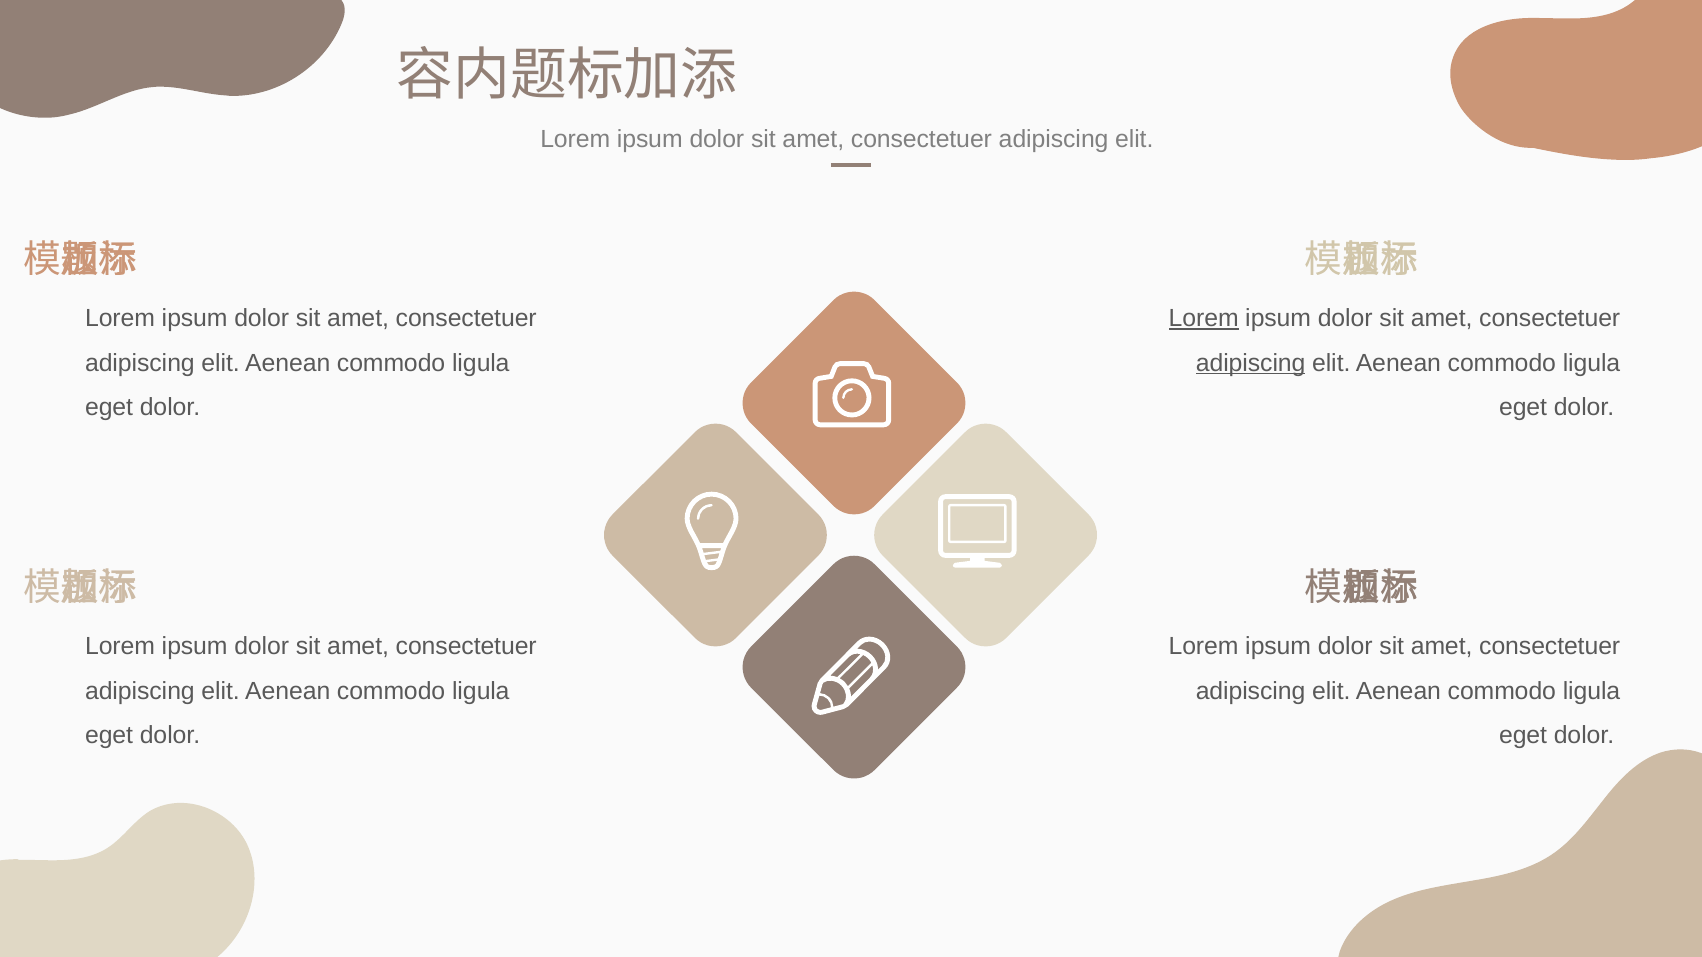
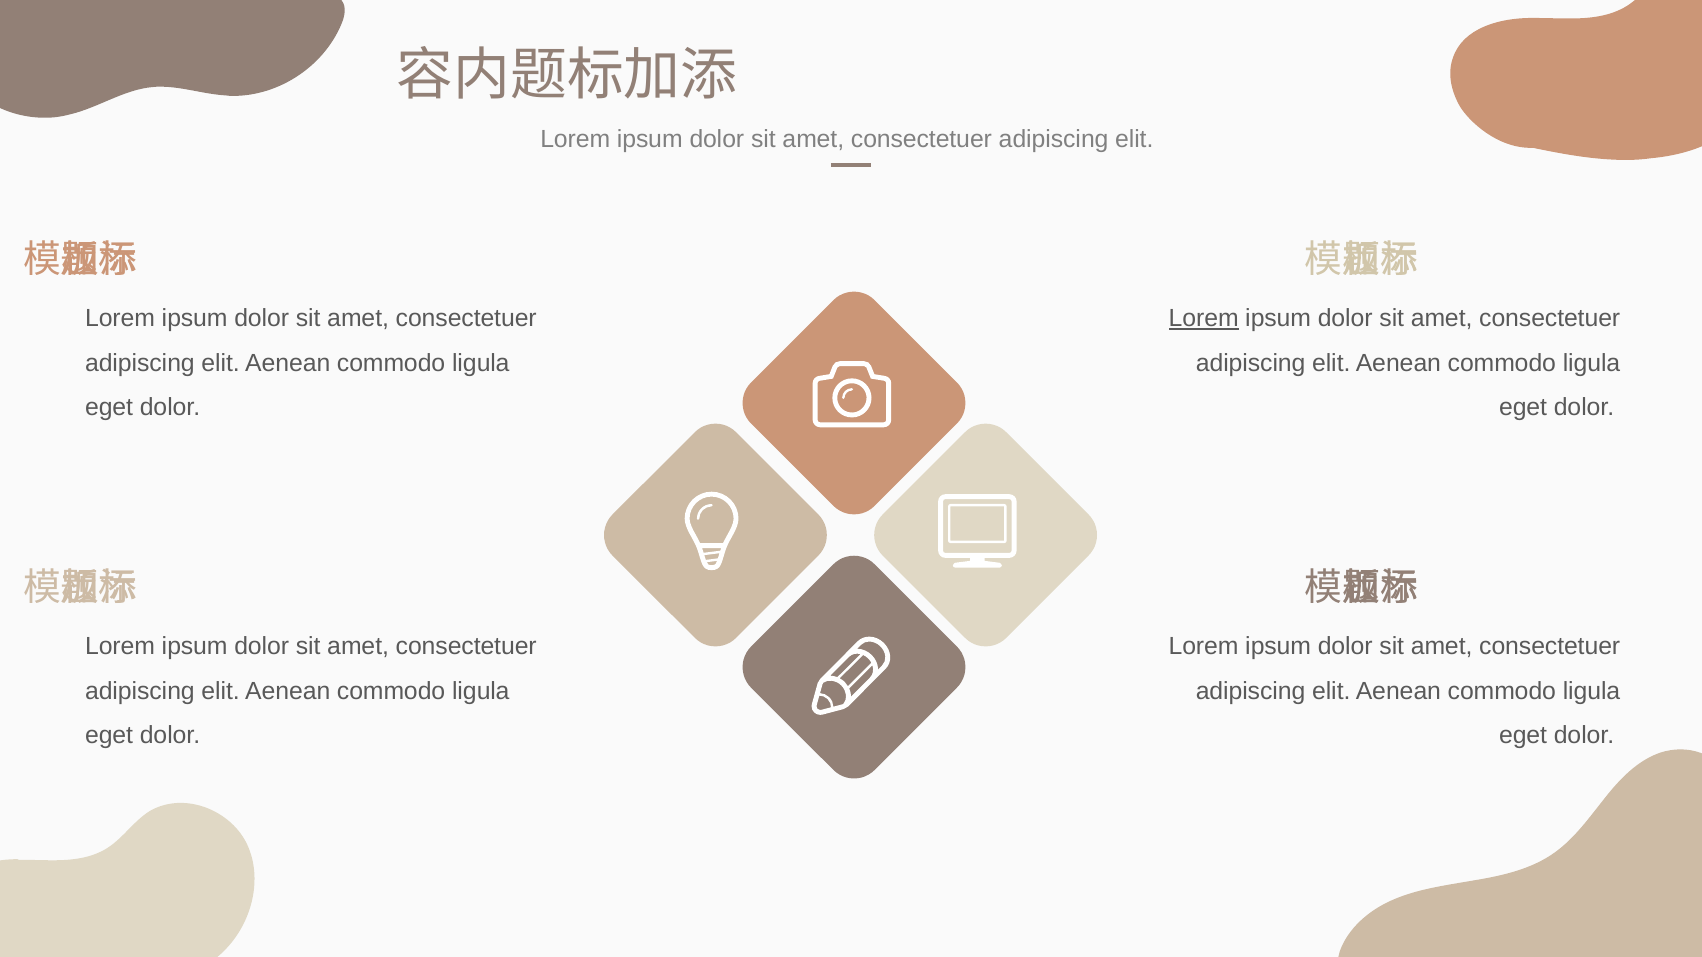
adipiscing underline: present -> none (1251, 363)
